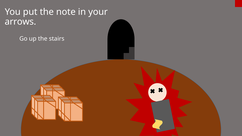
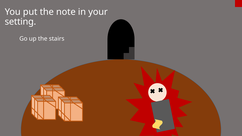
arrows: arrows -> setting (20, 22)
